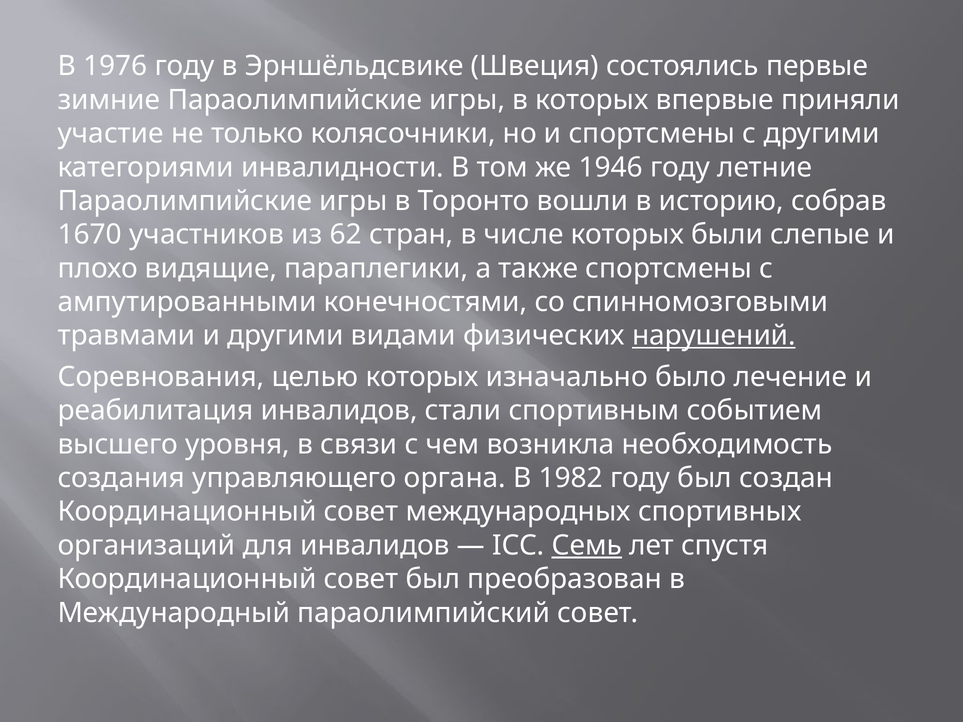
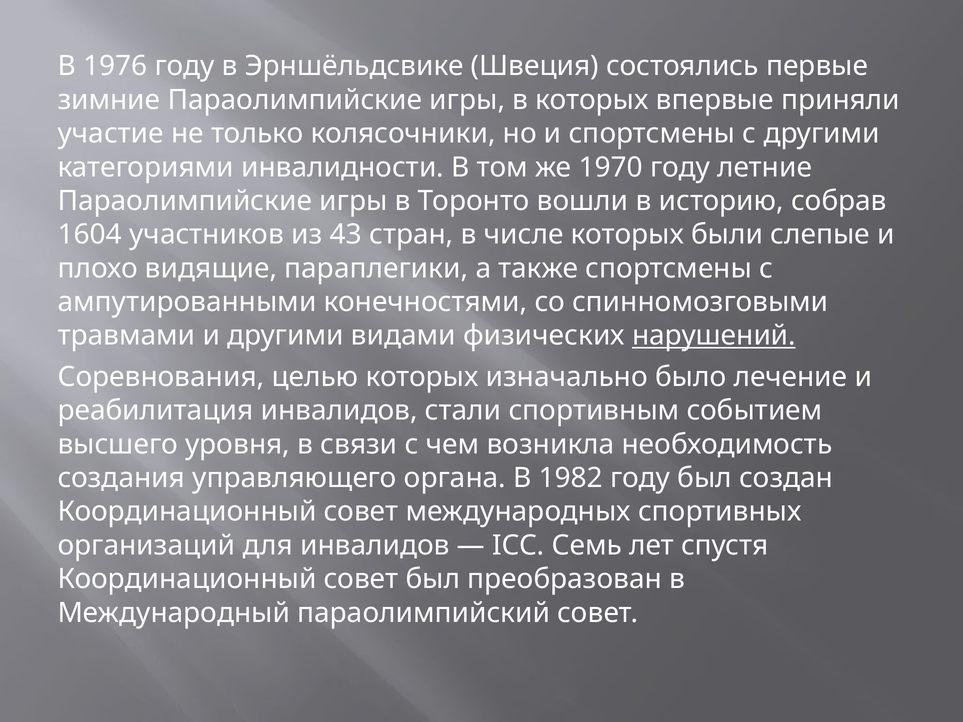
1946: 1946 -> 1970 (611, 167)
1670: 1670 -> 1604 (90, 235)
62: 62 -> 43 (346, 235)
Семь underline: present -> none (587, 546)
